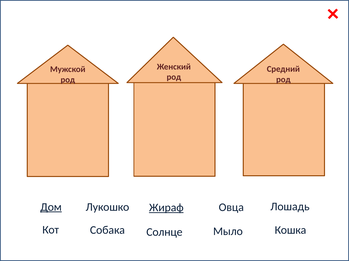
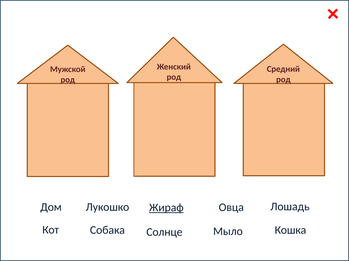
Дом underline: present -> none (51, 208)
